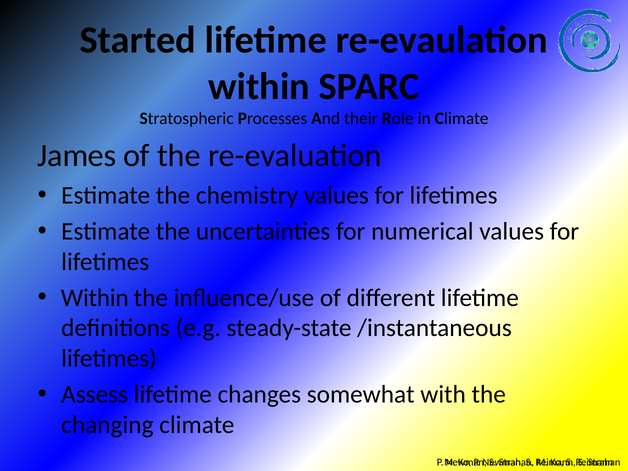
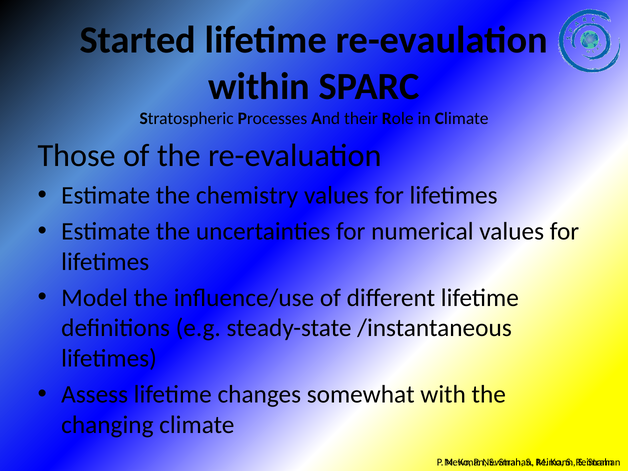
James: James -> Those (77, 156)
Within: Within -> Model (95, 298)
